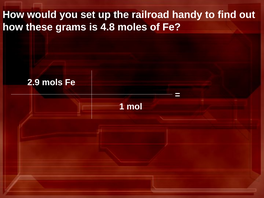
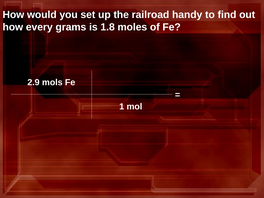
these: these -> every (39, 27)
4.8: 4.8 -> 1.8 (108, 27)
